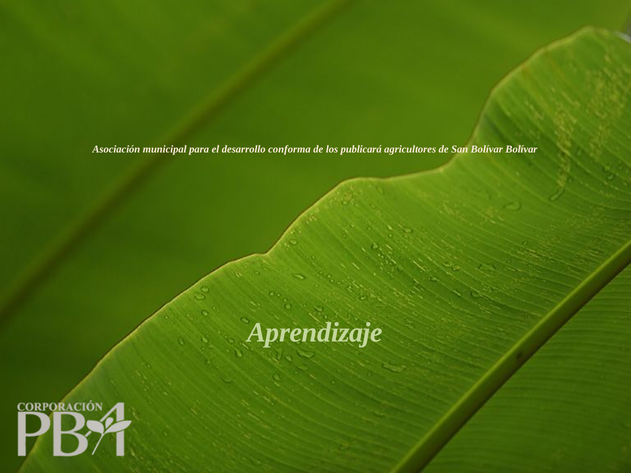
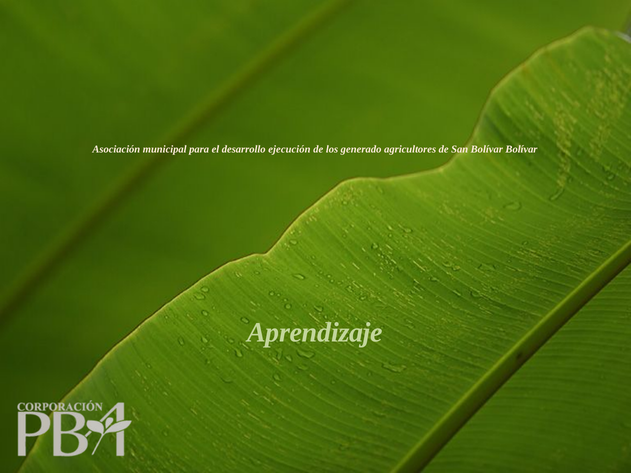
conforma: conforma -> ejecución (289, 150)
publicará: publicará -> generado (361, 150)
